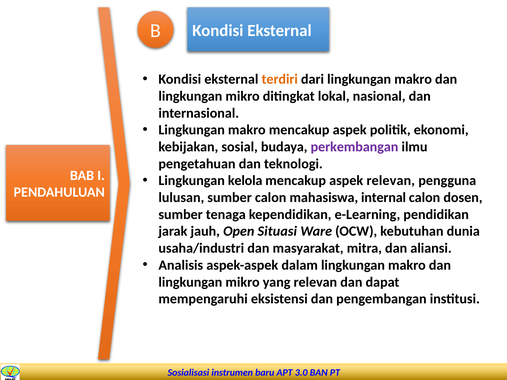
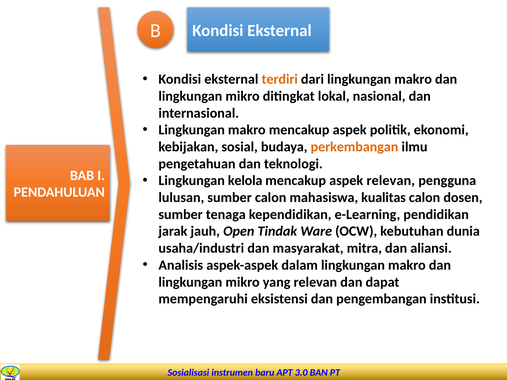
perkembangan colour: purple -> orange (354, 147)
internal: internal -> kualitas (384, 198)
Situasi: Situasi -> Tindak (277, 232)
